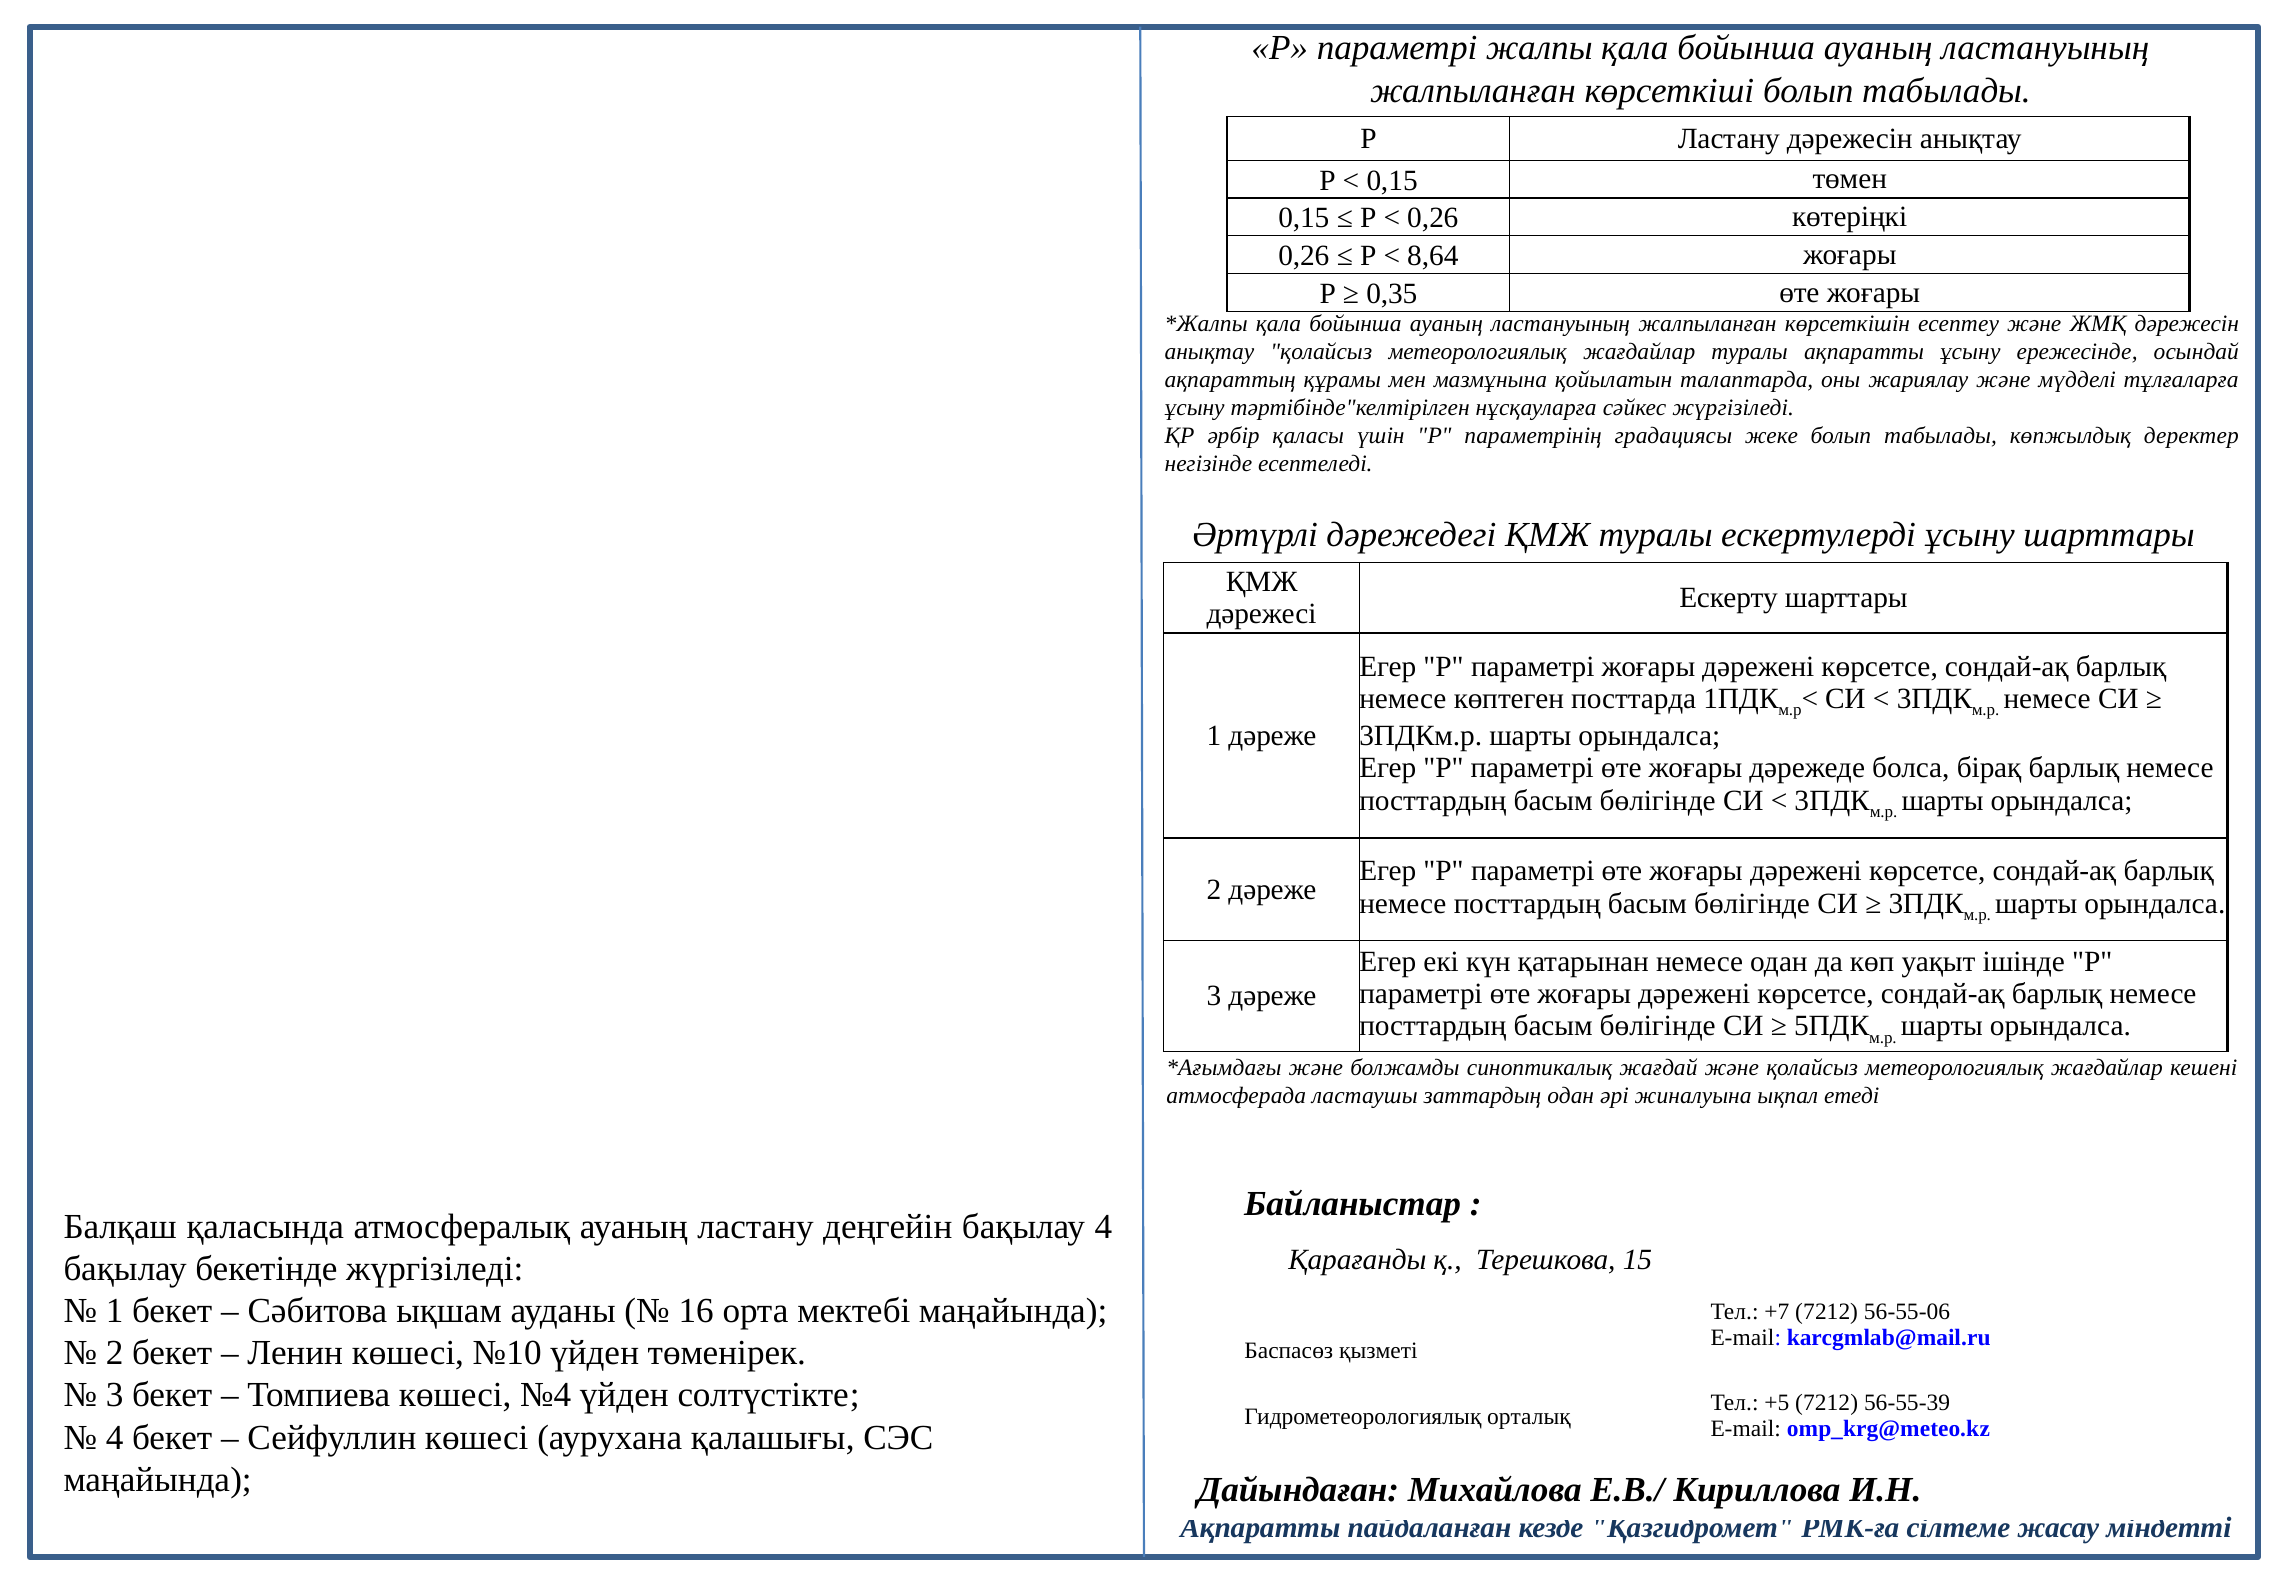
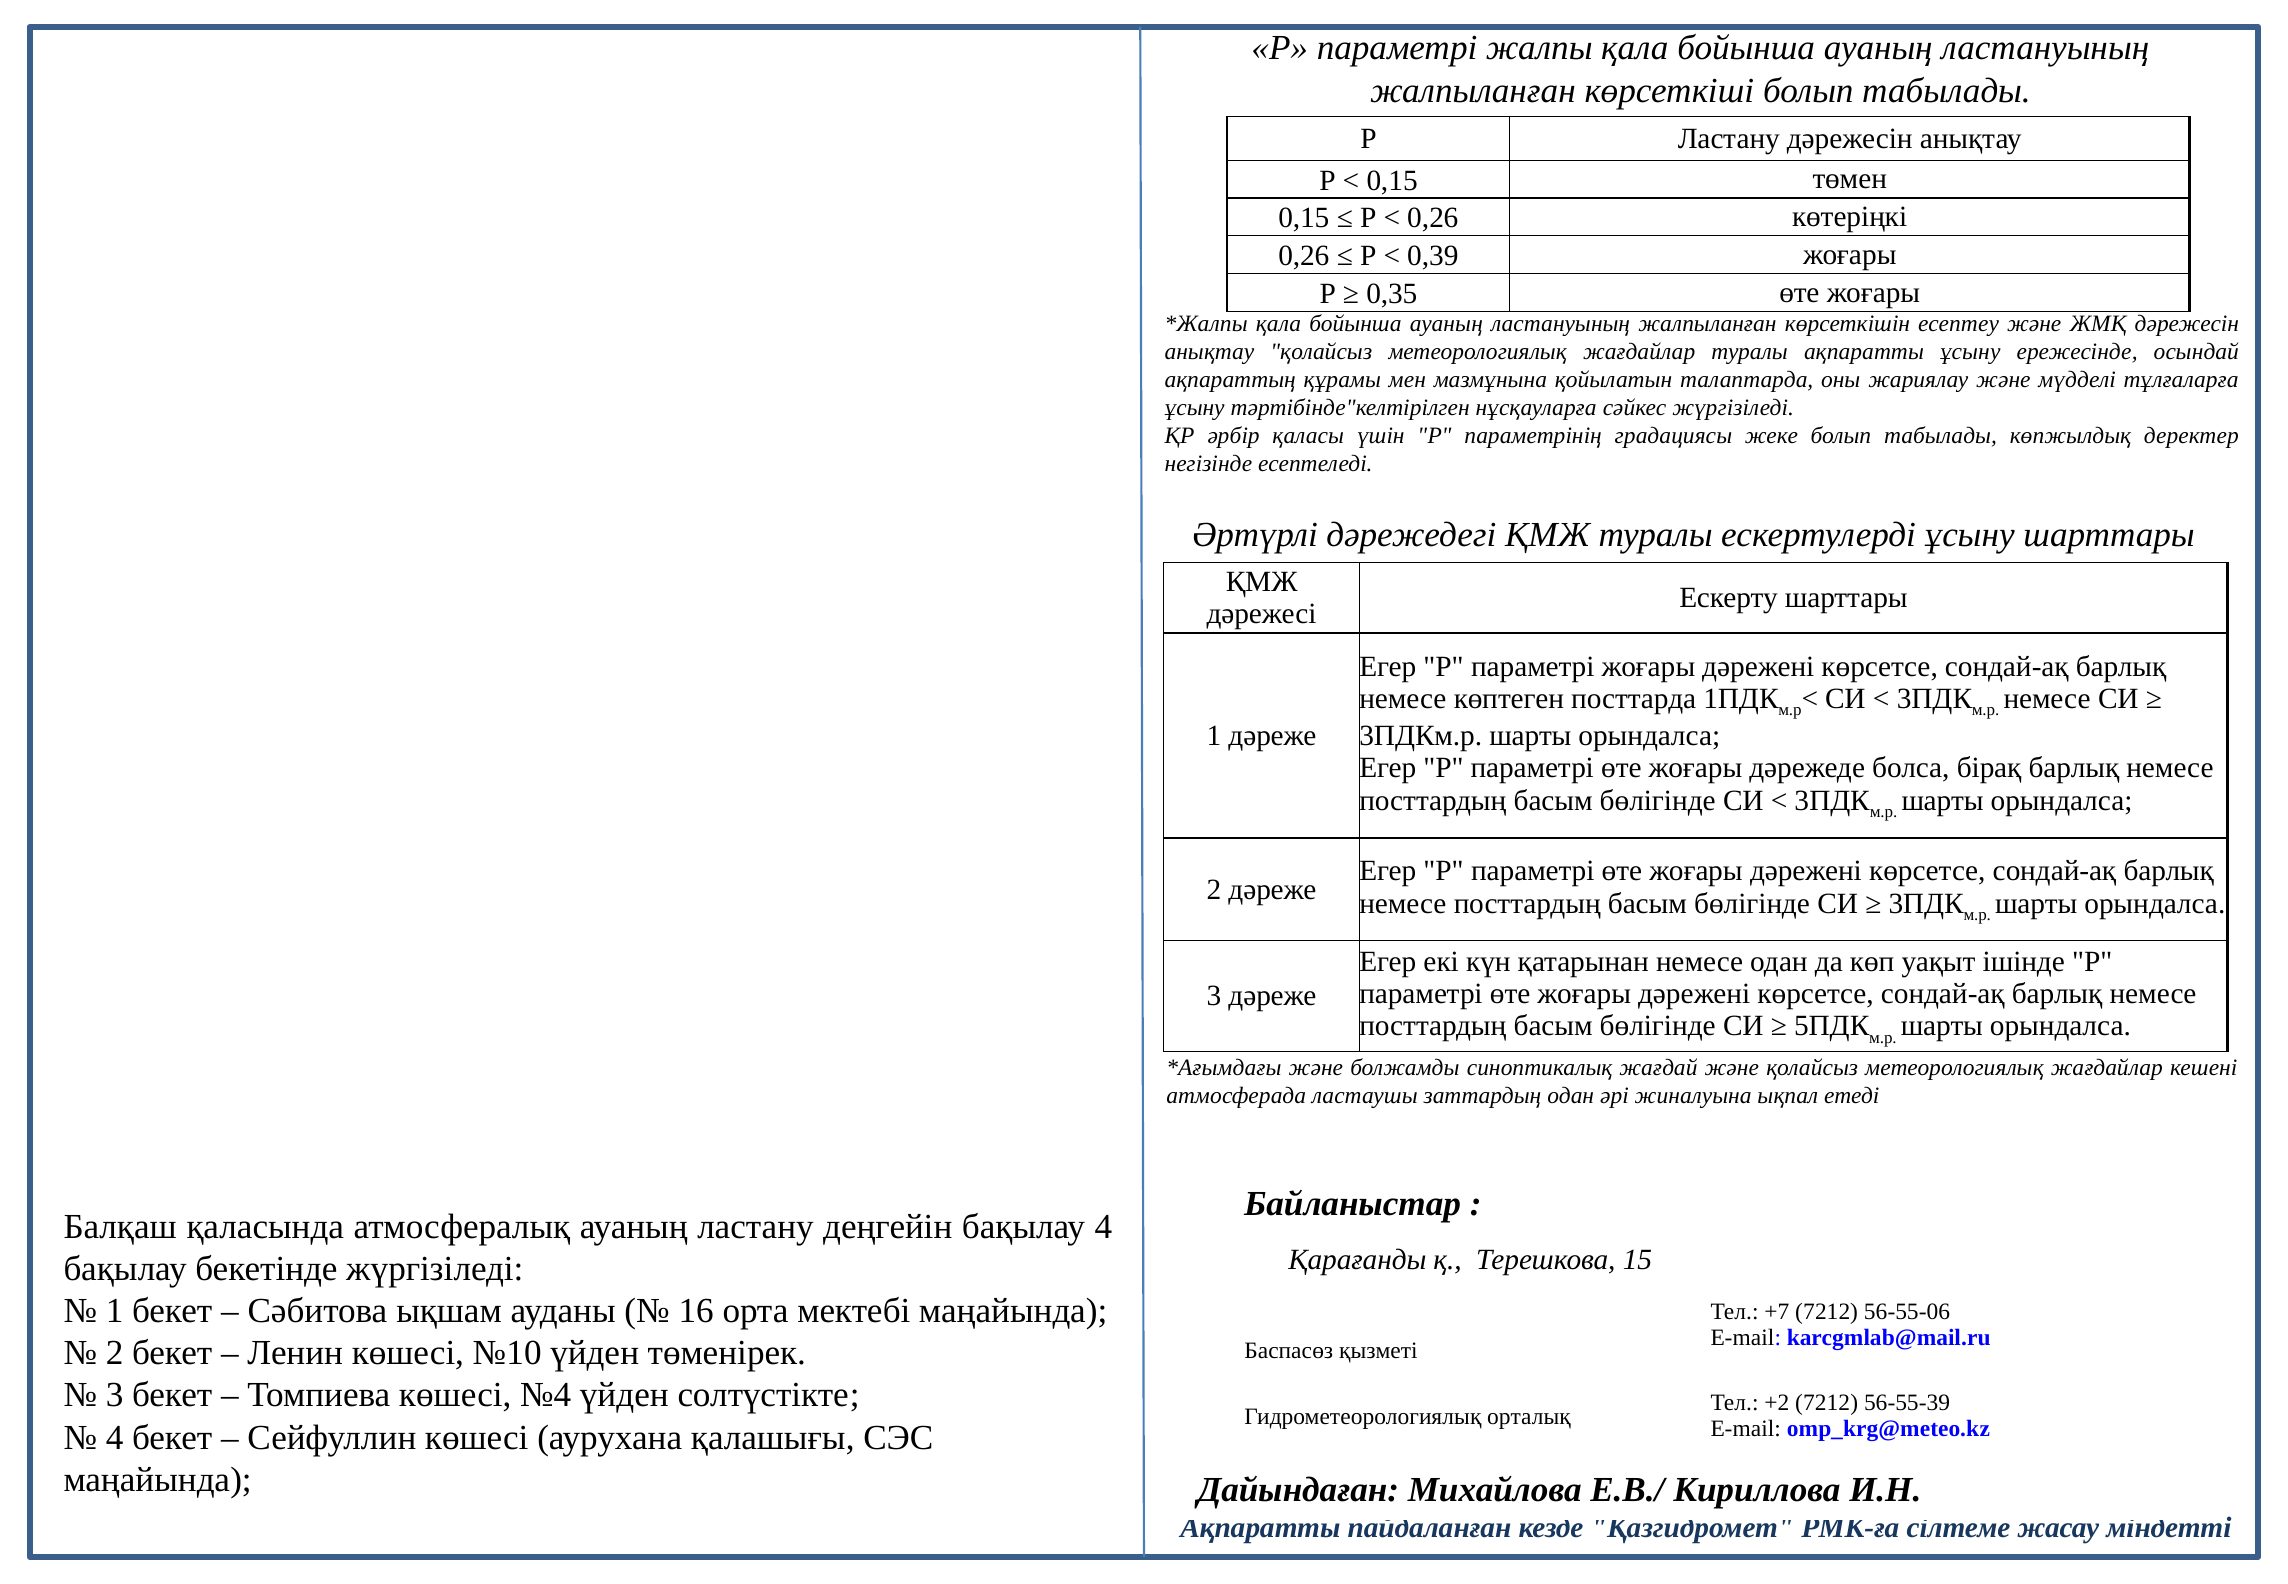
8,64: 8,64 -> 0,39 (1433, 256)
+5: +5 -> +2 (1777, 1403)
